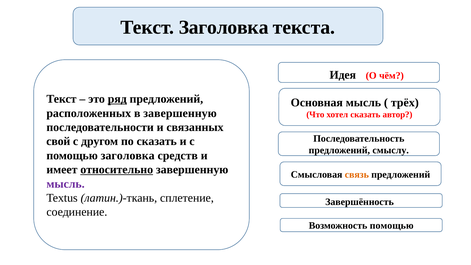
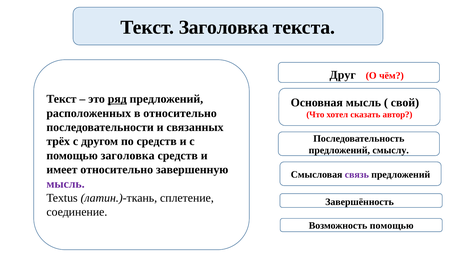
Идея: Идея -> Друг (343, 75)
трёх: трёх -> свой (405, 102)
в завершенную: завершенную -> относительно (180, 113)
свой: свой -> трёх (58, 141)
по сказать: сказать -> средств (157, 141)
относительно underline: present -> none (117, 170)
связь colour: orange -> purple (357, 174)
